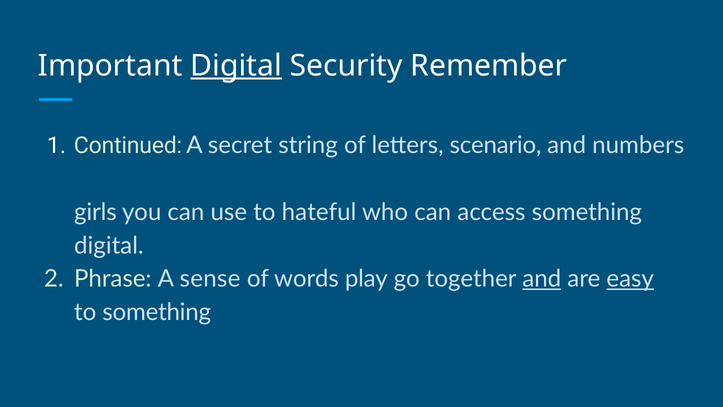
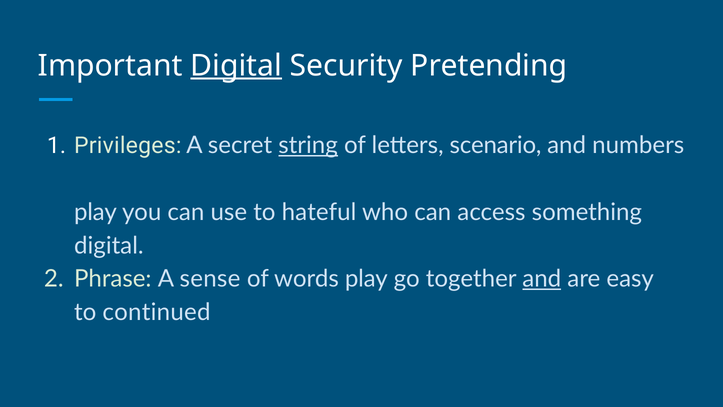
Remember: Remember -> Pretending (489, 66)
Continued: Continued -> Privileges (128, 146)
string underline: none -> present (308, 145)
girls: girls -> play (95, 212)
easy underline: present -> none (630, 279)
to something: something -> continued (156, 312)
